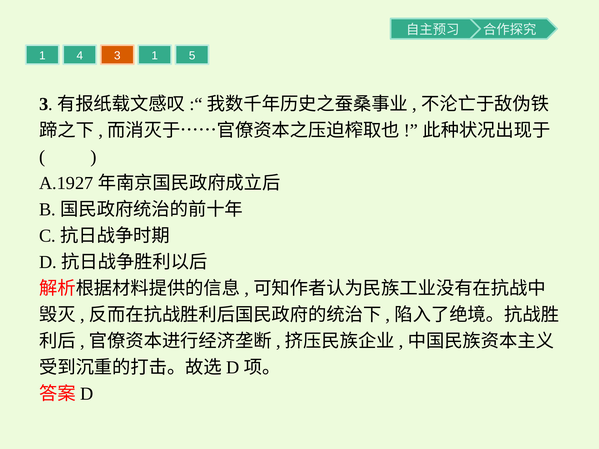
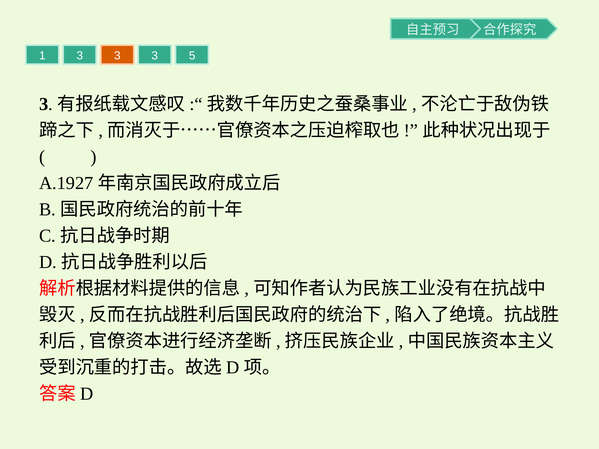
1 4: 4 -> 3 (80, 56)
1: 1 -> 3 (155, 56)
